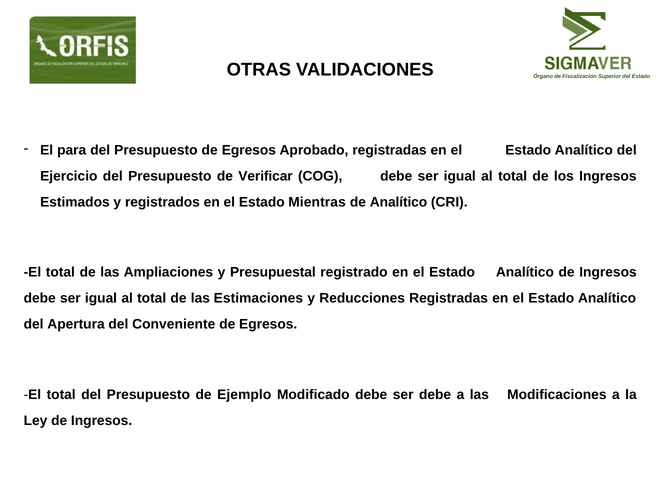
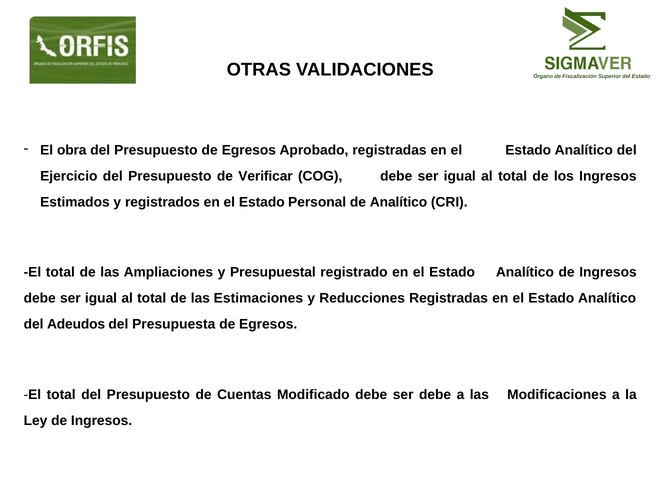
para: para -> obra (72, 150)
Mientras: Mientras -> Personal (317, 202)
Apertura: Apertura -> Adeudos (76, 324)
Conveniente: Conveniente -> Presupuesta (174, 324)
Ejemplo: Ejemplo -> Cuentas (244, 395)
